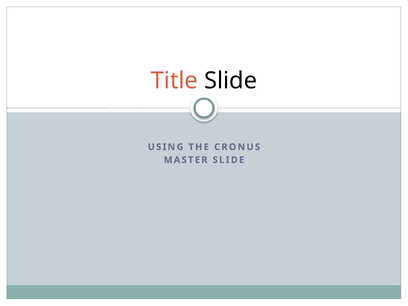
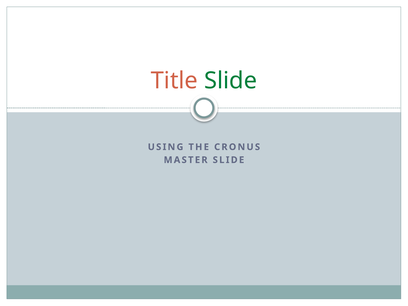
Slide colour: black -> green (231, 81)
